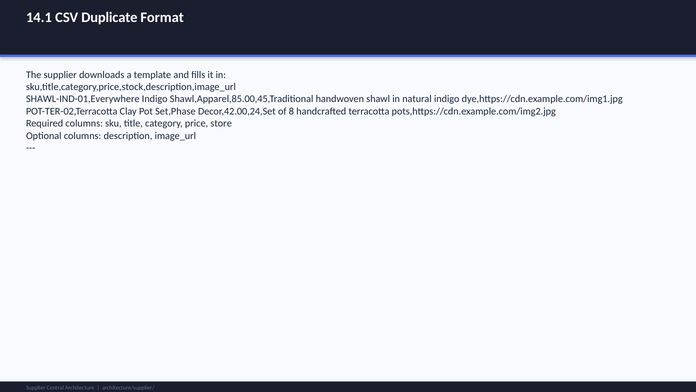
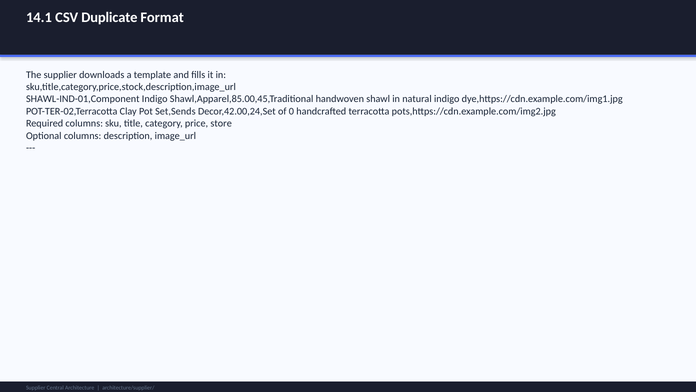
SHAWL-IND-01,Everywhere: SHAWL-IND-01,Everywhere -> SHAWL-IND-01,Component (83, 99)
Set,Phase: Set,Phase -> Set,Sends (175, 111)
8: 8 -> 0 (291, 111)
